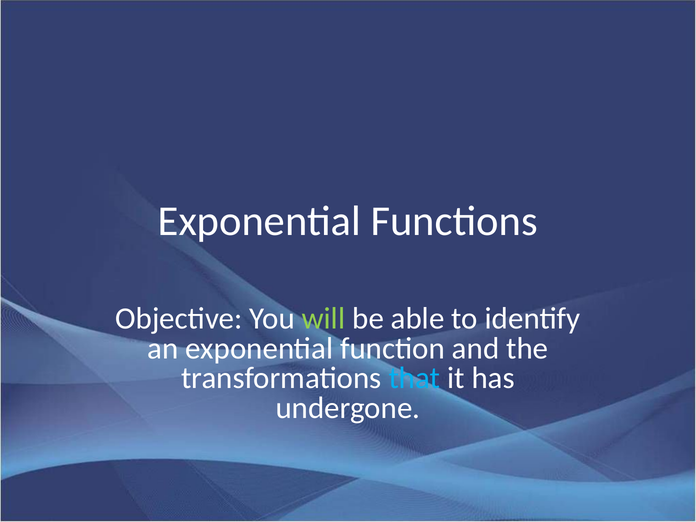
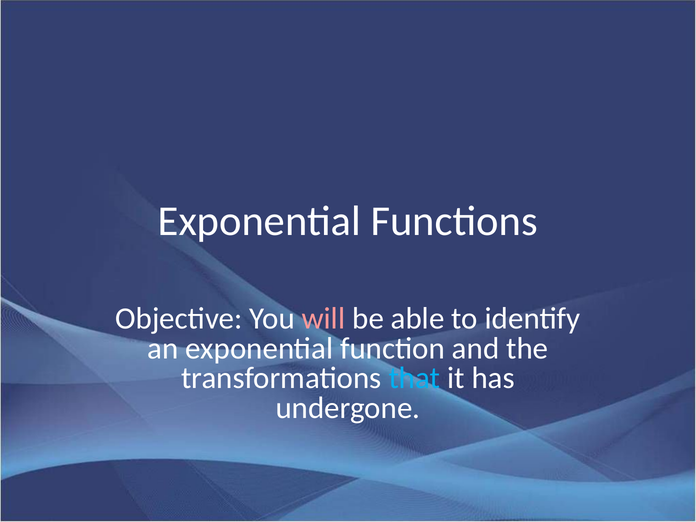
will colour: light green -> pink (323, 319)
